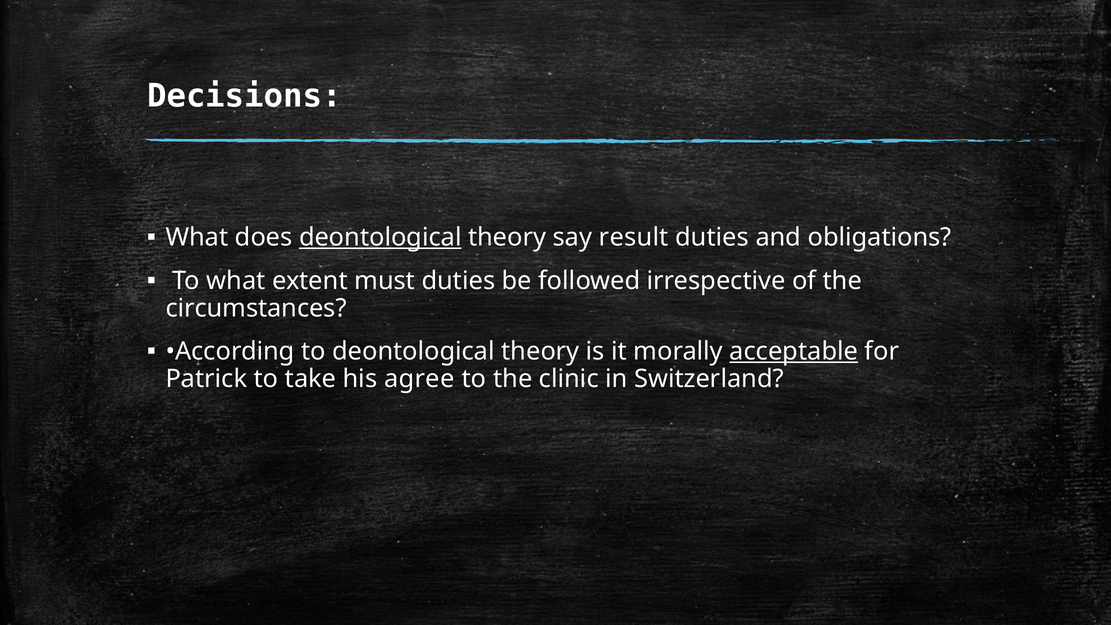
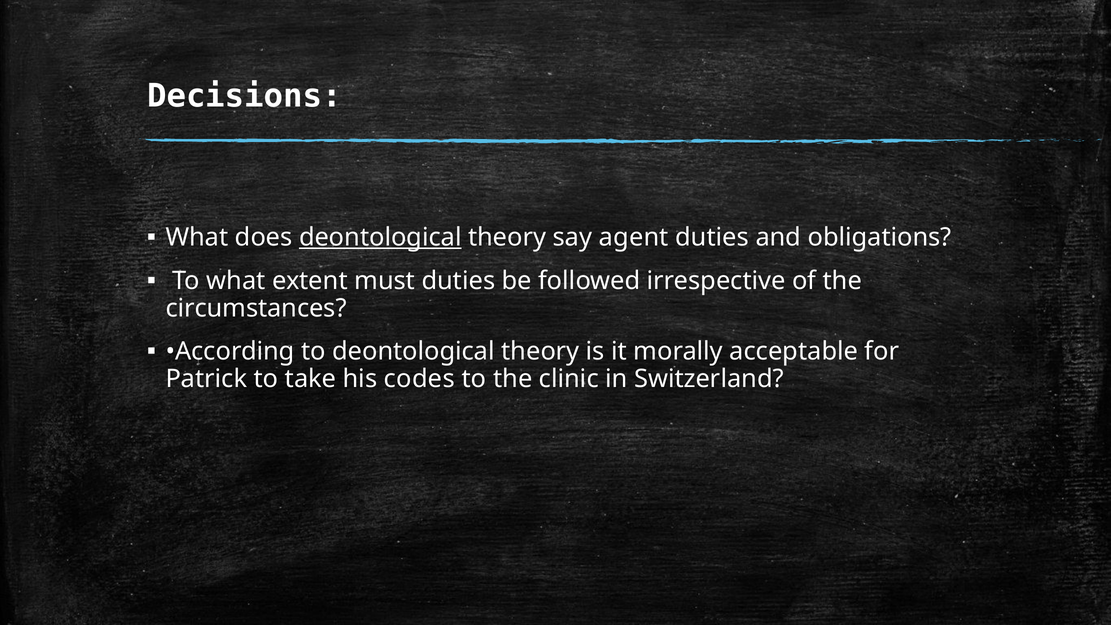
result: result -> agent (634, 238)
acceptable underline: present -> none (794, 351)
agree: agree -> codes (419, 379)
